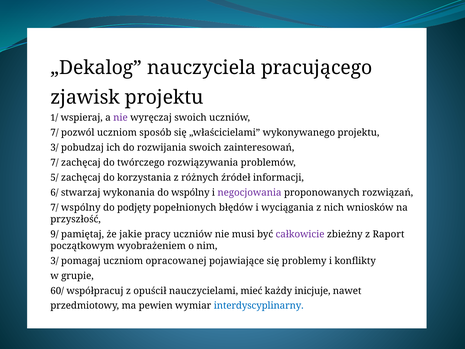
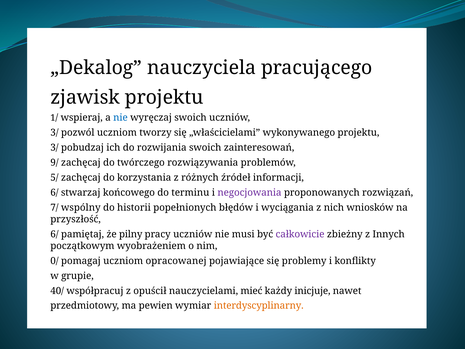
nie colour: purple -> blue (120, 118)
7/: 7/ -> 3/ (54, 133)
sposób: sposób -> tworzy (155, 133)
7/: 7/ -> 9/ (54, 163)
wykonania: wykonania -> końcowego (129, 192)
do wspólny: wspólny -> terminu (190, 192)
podjęty: podjęty -> historii (134, 207)
9/: 9/ -> 6/ (54, 234)
jakie: jakie -> pilny (131, 234)
Raport: Raport -> Innych (389, 234)
3/: 3/ -> 0/ (54, 261)
60/: 60/ -> 40/ (57, 291)
interdyscyplinarny colour: blue -> orange (259, 306)
